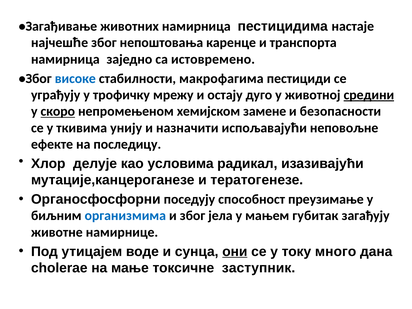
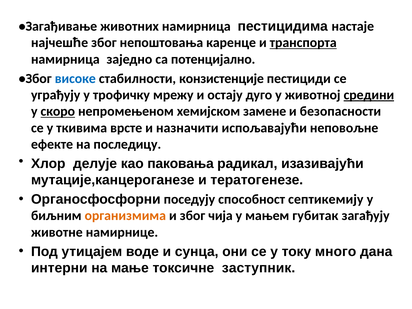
транспорта underline: none -> present (303, 43)
истовремено: истовремено -> потенцијално (213, 59)
макрофагима: макрофагима -> конзистенције (221, 78)
унију: унију -> врсте (126, 128)
условима: условима -> паковања (181, 164)
преузимање: преузимање -> септикемију (326, 199)
организмима colour: blue -> orange (125, 216)
јела: јела -> чија (220, 216)
они underline: present -> none (235, 251)
cholerae: cholerae -> интерни (59, 268)
